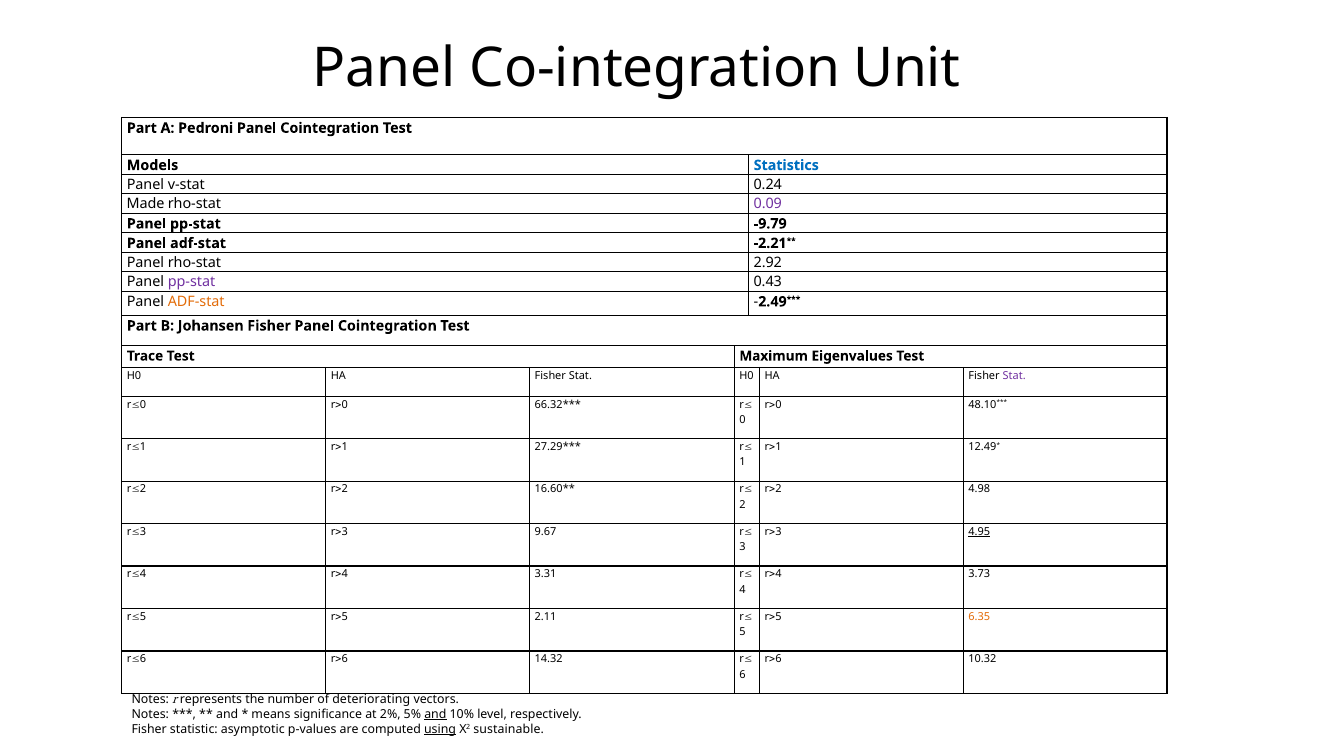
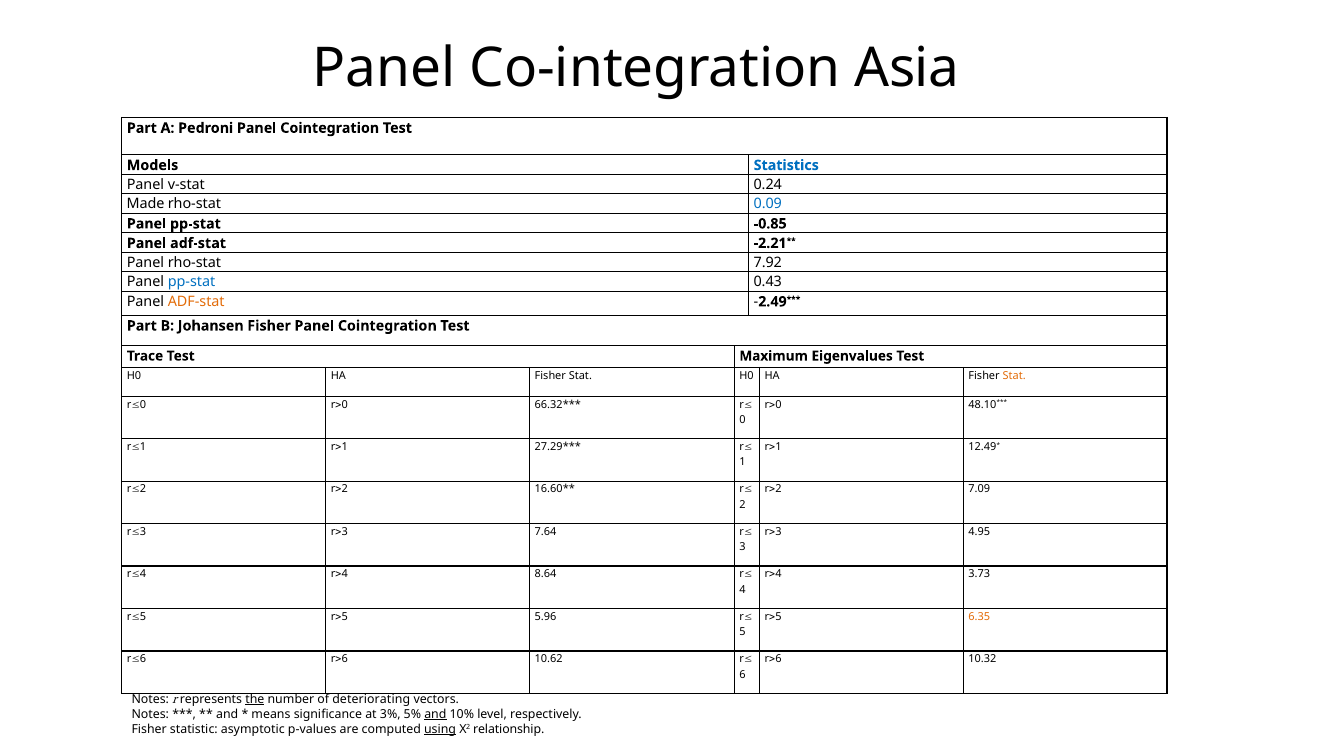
Unit: Unit -> Asia (907, 68)
0.09 colour: purple -> blue (768, 204)
-9.79: -9.79 -> -0.85 (770, 224)
2.92: 2.92 -> 7.92 (768, 263)
pp-stat colour: purple -> blue (192, 282)
Stat colour: purple -> orange (1014, 376)
4.98: 4.98 -> 7.09 (979, 489)
9.67: 9.67 -> 7.64 (546, 532)
4.95 underline: present -> none (979, 532)
3.31: 3.31 -> 8.64 (546, 574)
2.11: 2.11 -> 5.96 (546, 617)
14.32: 14.32 -> 10.62 (549, 659)
the underline: none -> present (255, 699)
2%: 2% -> 3% (390, 714)
sustainable: sustainable -> relationship (509, 729)
